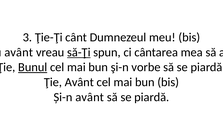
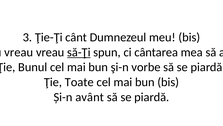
avânt: avânt -> vreau (19, 52)
Bunul underline: present -> none (33, 67)
Ţie Avânt: Avânt -> Toate (79, 82)
